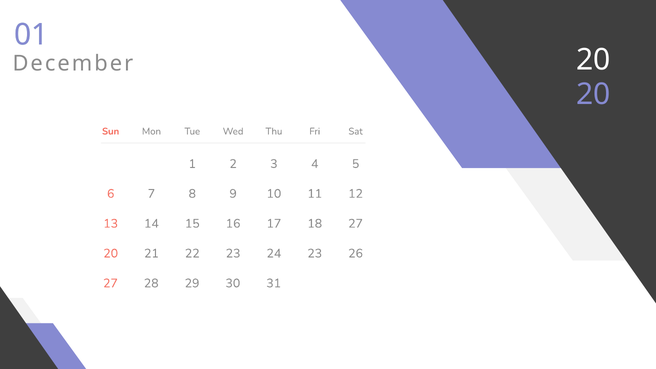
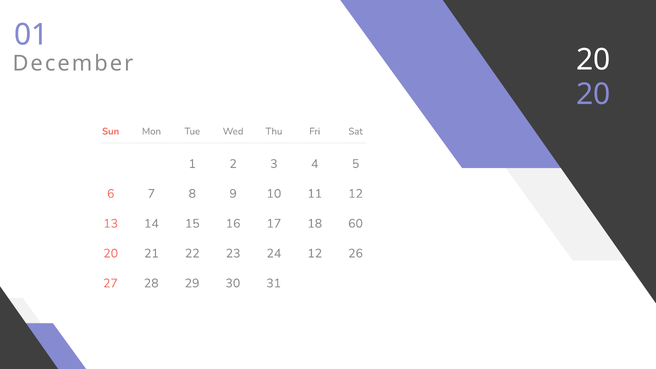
18 27: 27 -> 60 (356, 224)
24 23: 23 -> 12 (315, 253)
